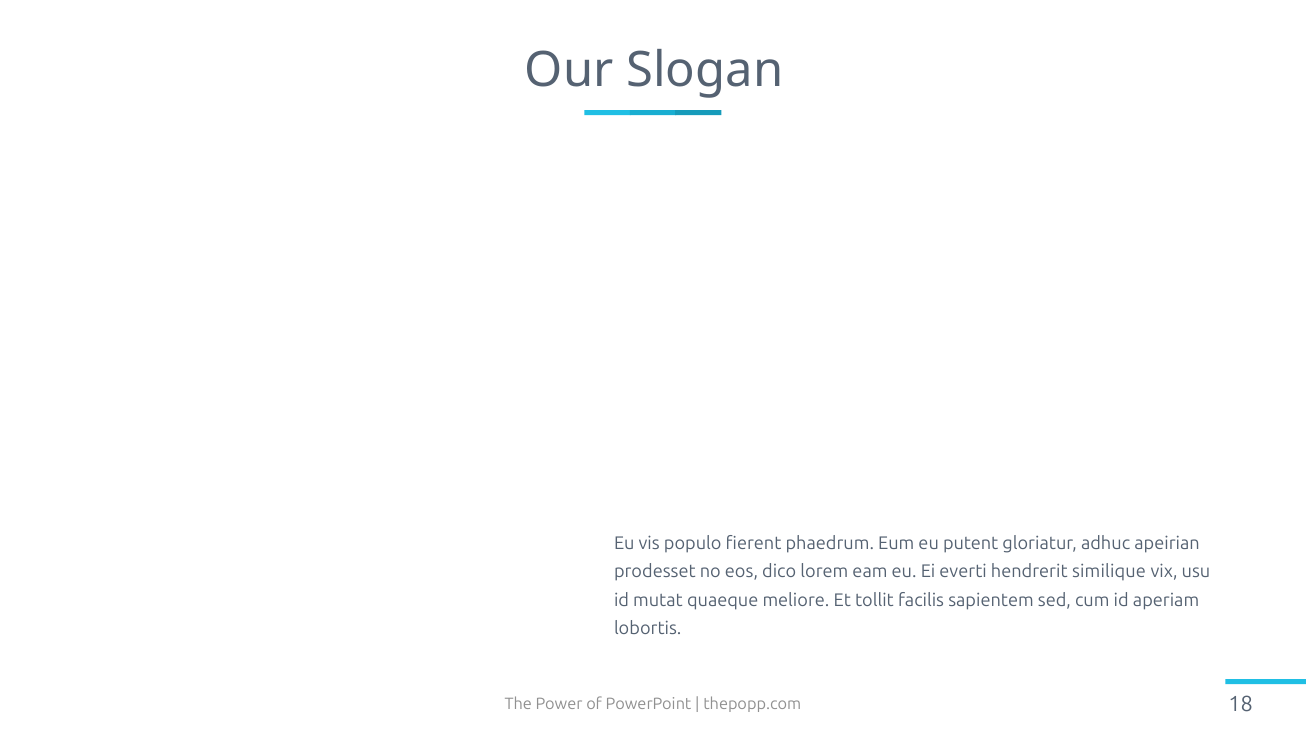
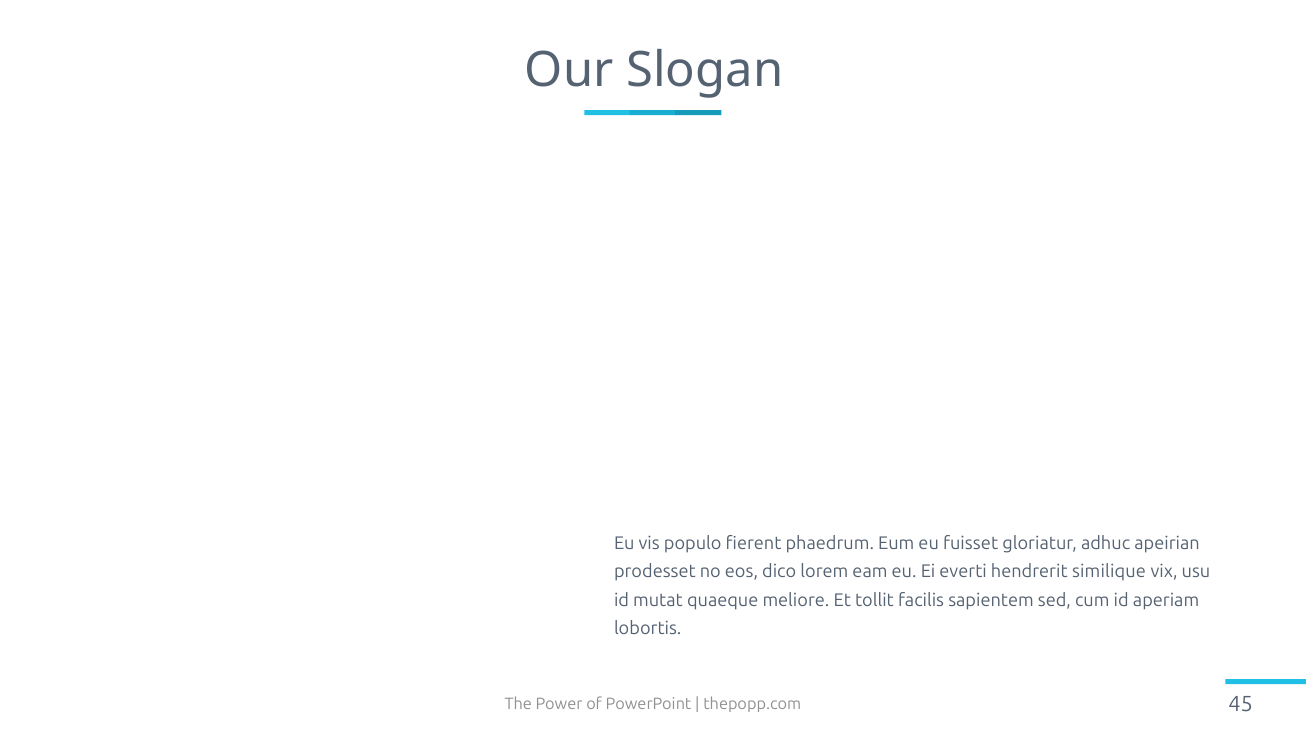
putent: putent -> fuisset (971, 544)
18: 18 -> 45 (1241, 705)
